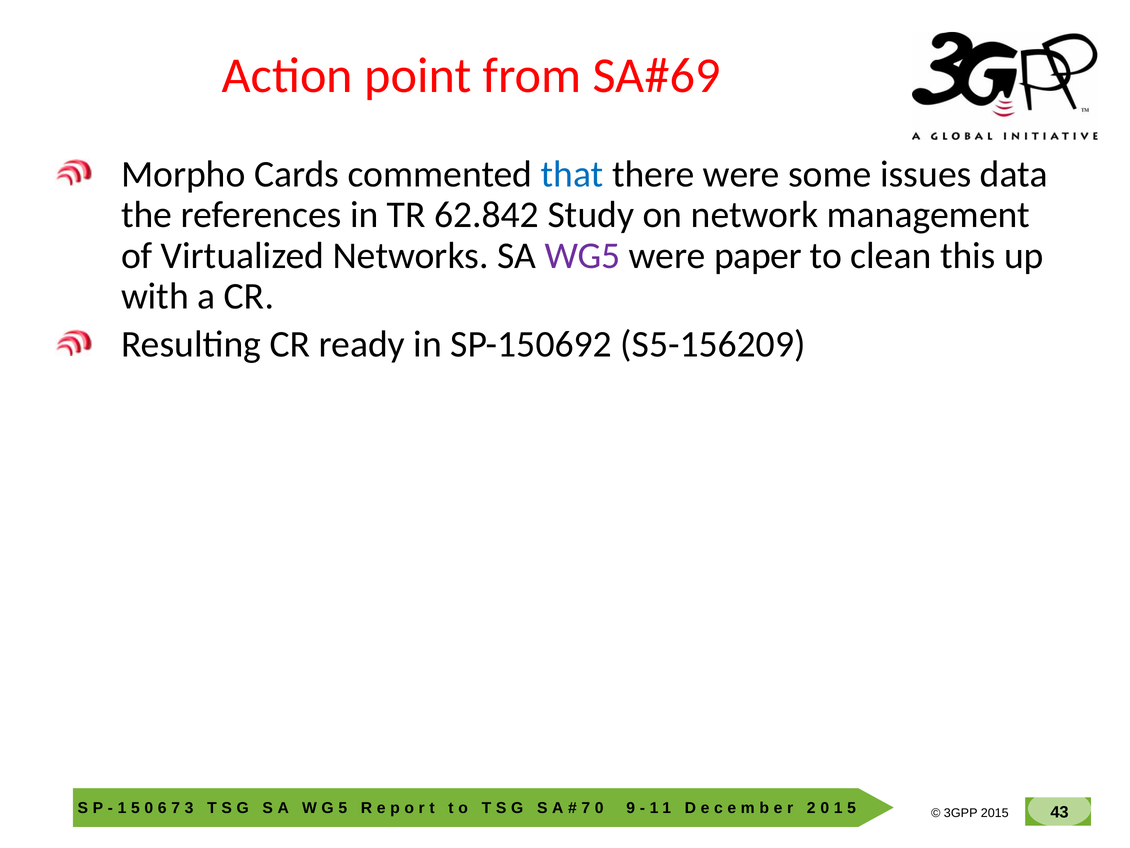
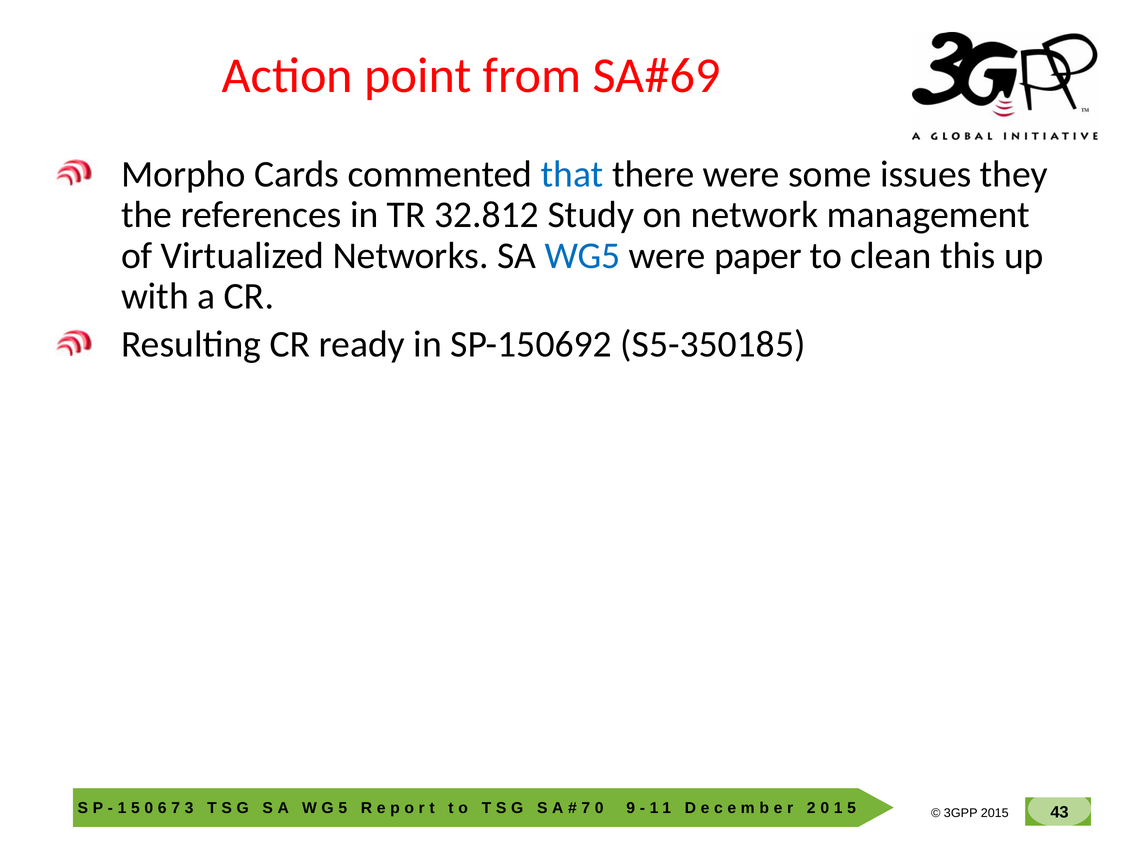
data: data -> they (1014, 174)
62.842: 62.842 -> 32.812 (487, 215)
WG5 colour: purple -> blue (583, 255)
S5-156209: S5-156209 -> S5-350185 (713, 344)
